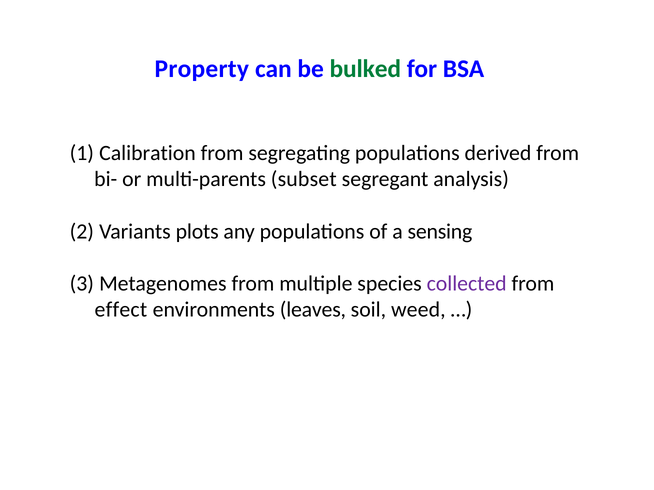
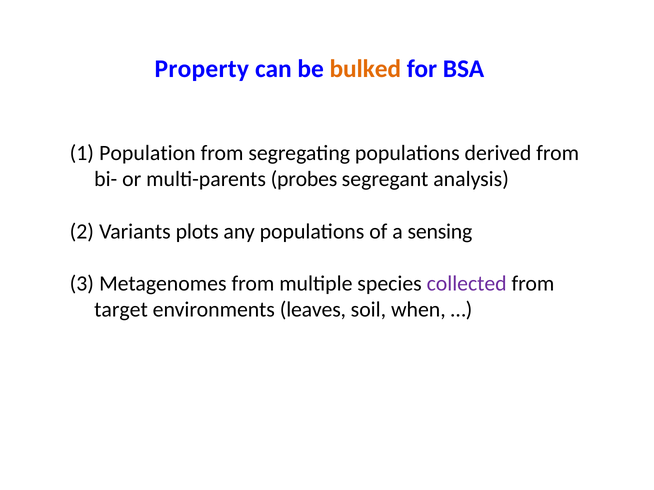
bulked colour: green -> orange (365, 69)
Calibration: Calibration -> Population (147, 153)
subset: subset -> probes (304, 179)
effect: effect -> target (121, 310)
weed: weed -> when (418, 310)
